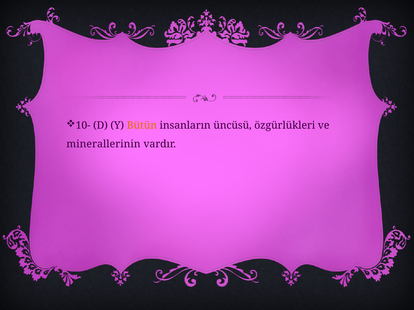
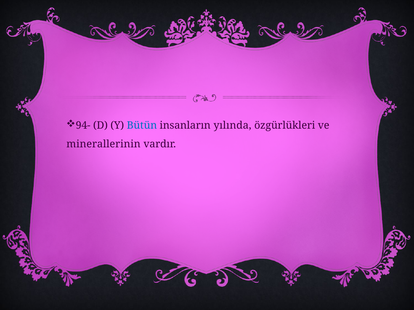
10-: 10- -> 94- (83, 126)
Bütün colour: orange -> blue (142, 126)
üncüsü: üncüsü -> yılında (232, 126)
